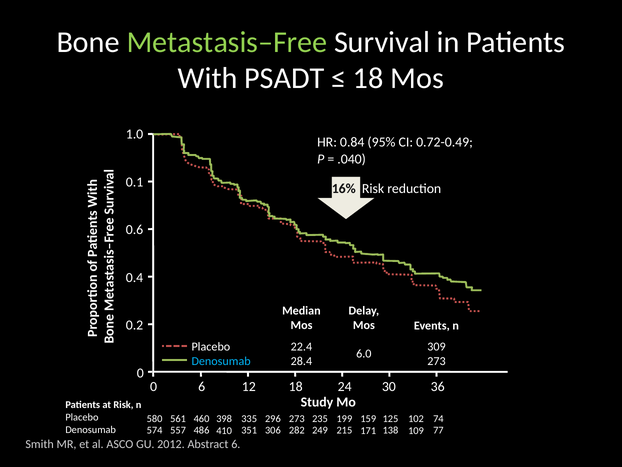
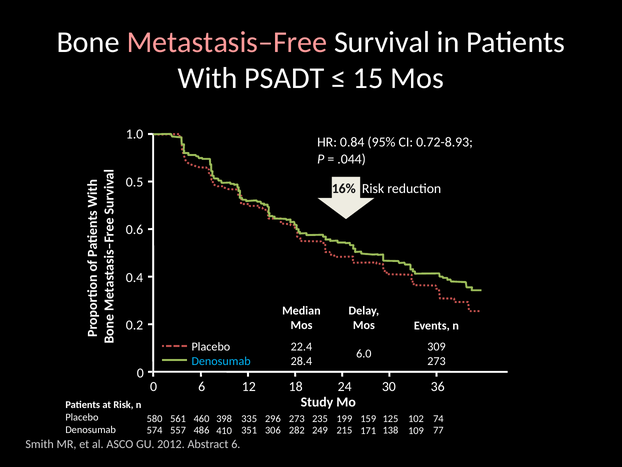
Metastasis–Free colour: light green -> pink (227, 42)
18: 18 -> 15 (368, 78)
0.72-0.49: 0.72-0.49 -> 0.72-8.93 (445, 142)
.040: .040 -> .044 (352, 159)
0.1: 0.1 -> 0.5 (135, 182)
